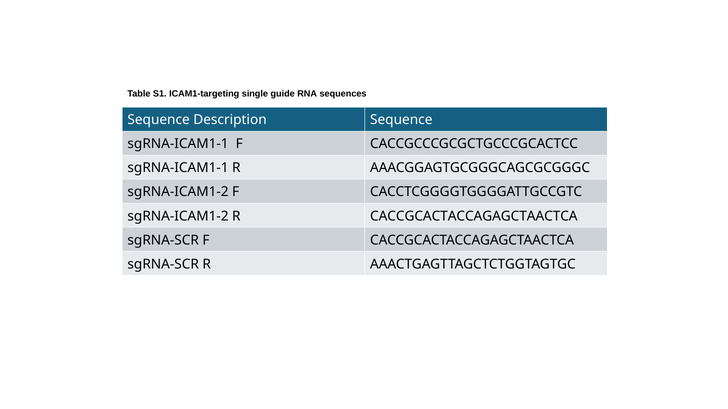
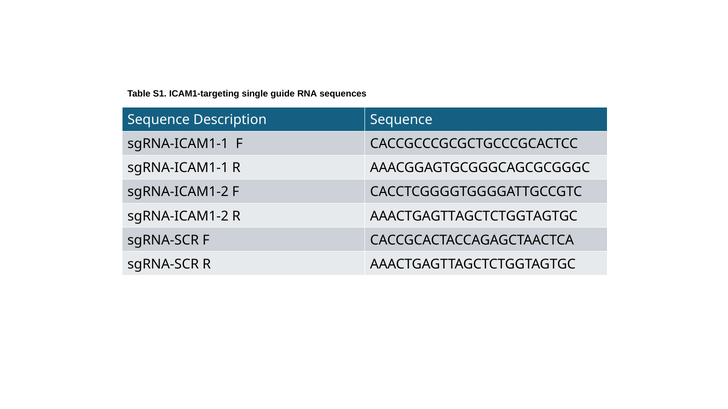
sgRNA-ICAM1-2 R CACCGCACTACCAGAGCTAACTCA: CACCGCACTACCAGAGCTAACTCA -> AAACTGAGTTAGCTCTGGTAGTGC (474, 216)
